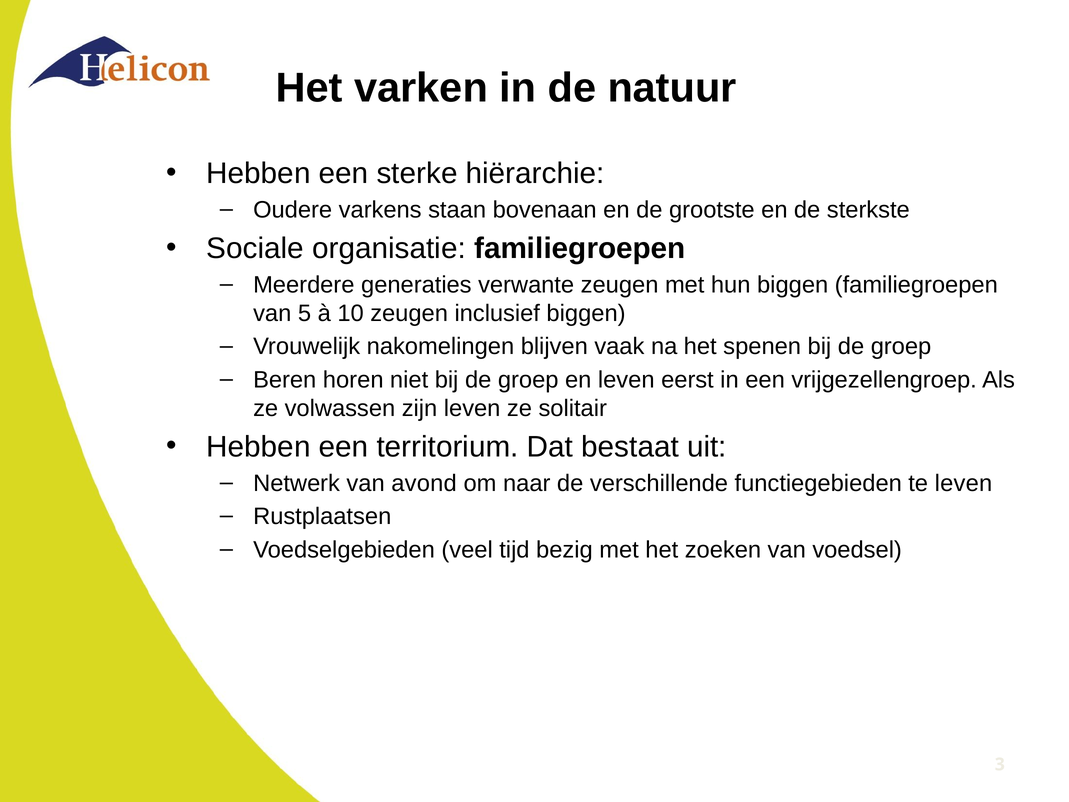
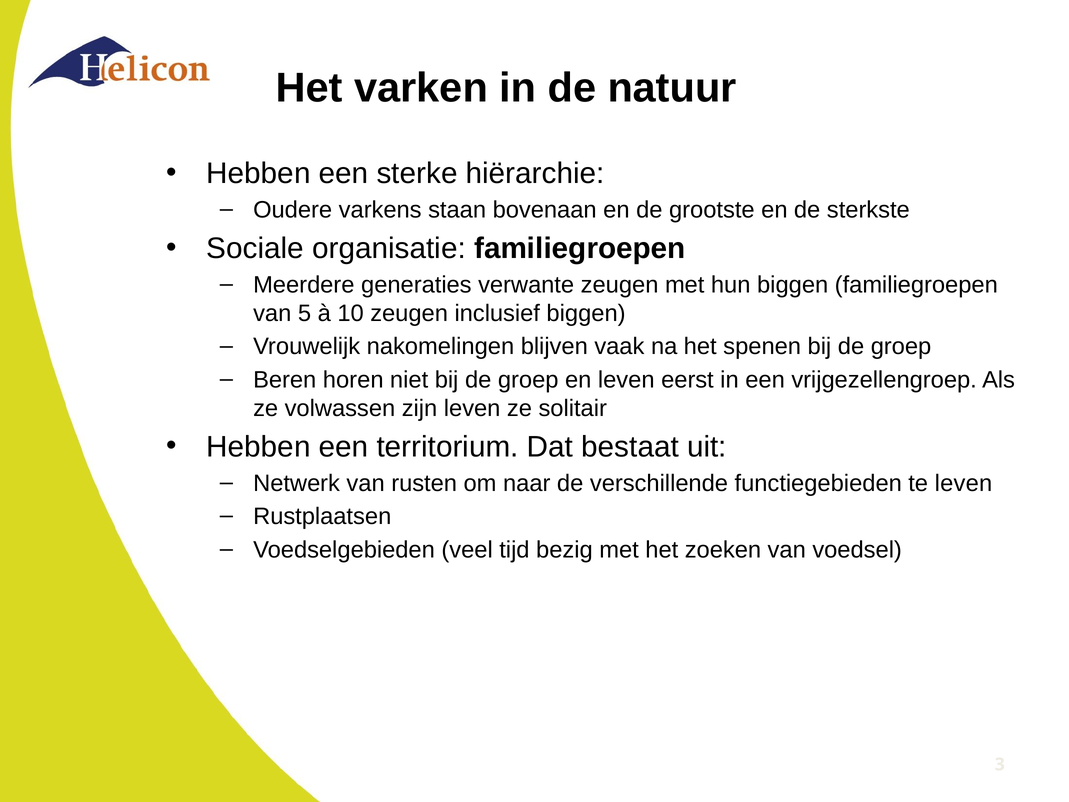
avond: avond -> rusten (424, 483)
